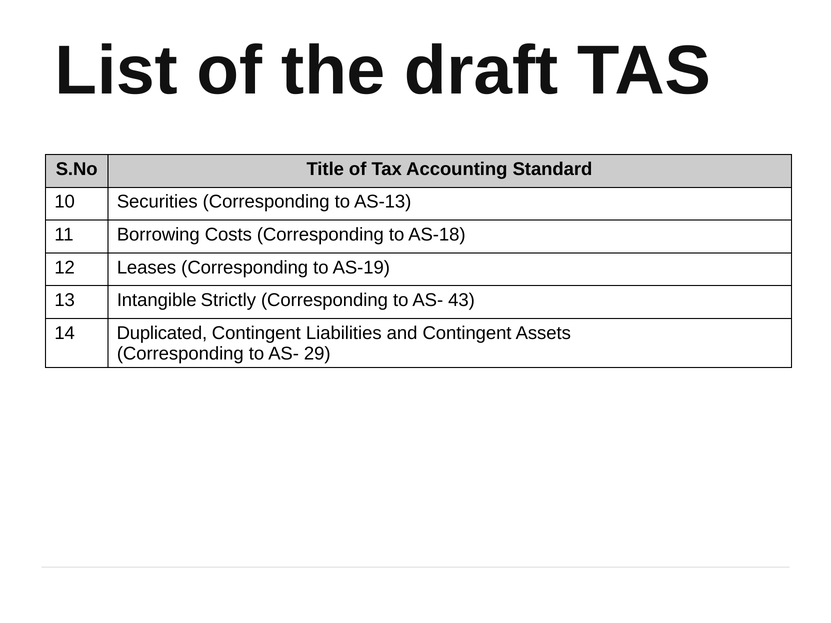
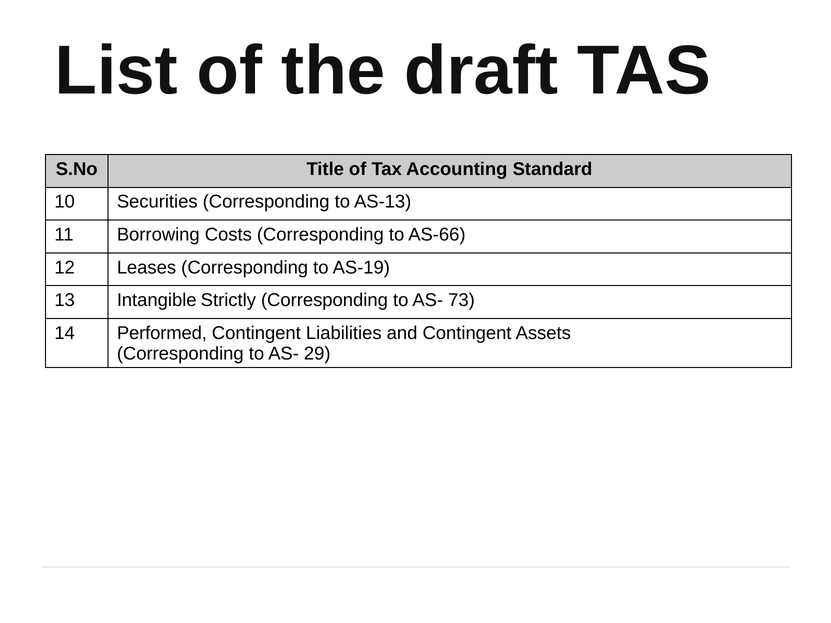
AS-18: AS-18 -> AS-66 (437, 235)
43: 43 -> 73 (462, 300)
Duplicated: Duplicated -> Performed (162, 333)
